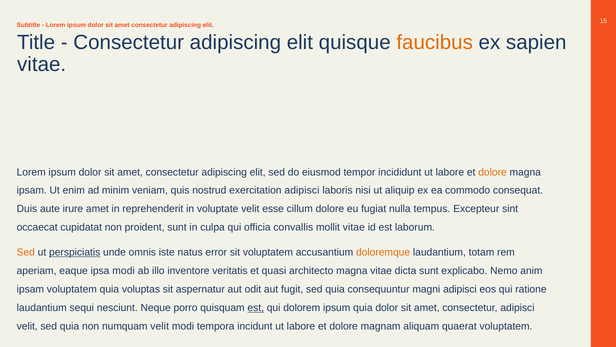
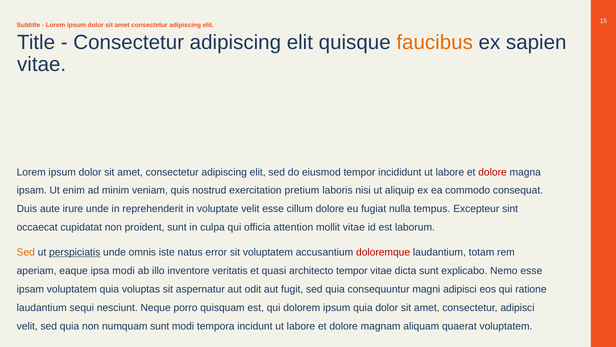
dolore colour: orange -> red (493, 172)
exercitation adipisci: adipisci -> pretium (302, 190)
irure amet: amet -> unde (97, 209)
convallis: convallis -> attention (293, 227)
doloremque colour: orange -> red (383, 252)
architecto magna: magna -> tempor (352, 271)
Nemo anim: anim -> esse (531, 271)
est underline: present -> none (256, 308)
numquam velit: velit -> sunt (160, 326)
